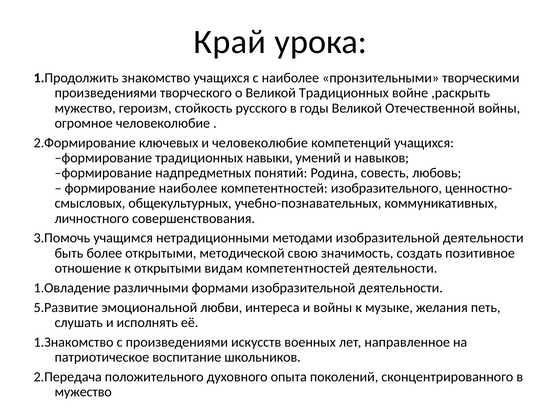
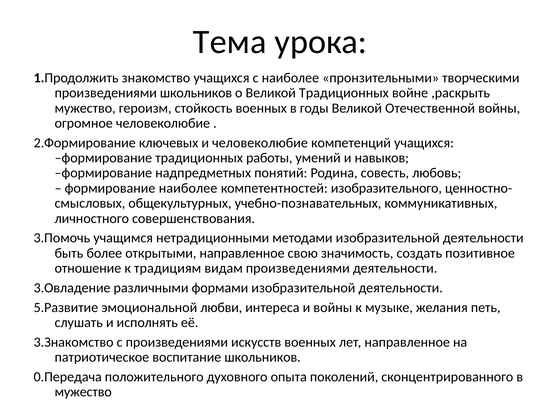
Край: Край -> Тема (230, 42)
произведениями творческого: творческого -> школьников (196, 93)
стойкость русского: русского -> военных (261, 108)
навыки: навыки -> работы (269, 158)
открытыми методической: методической -> направленное (242, 253)
к открытыми: открытыми -> традициям (168, 268)
видам компетентностей: компетентностей -> произведениями (298, 268)
1.Овладение: 1.Овладение -> 3.Овладение (72, 288)
1.Знакомство: 1.Знакомство -> 3.Знакомство (74, 342)
2.Передача: 2.Передача -> 0.Передача (68, 377)
